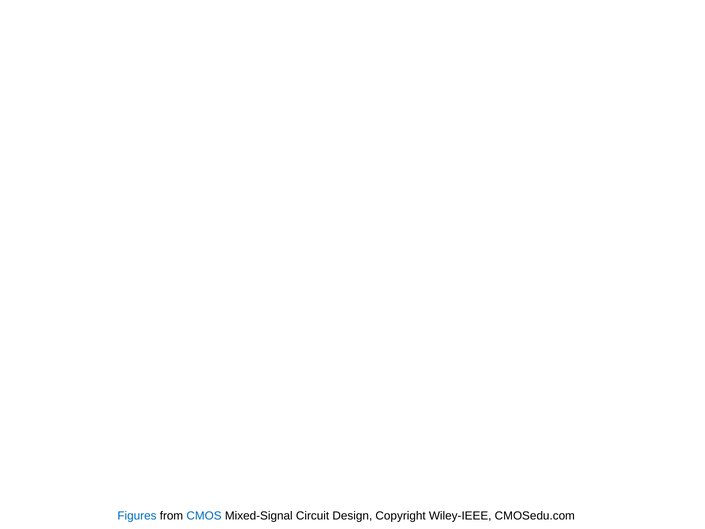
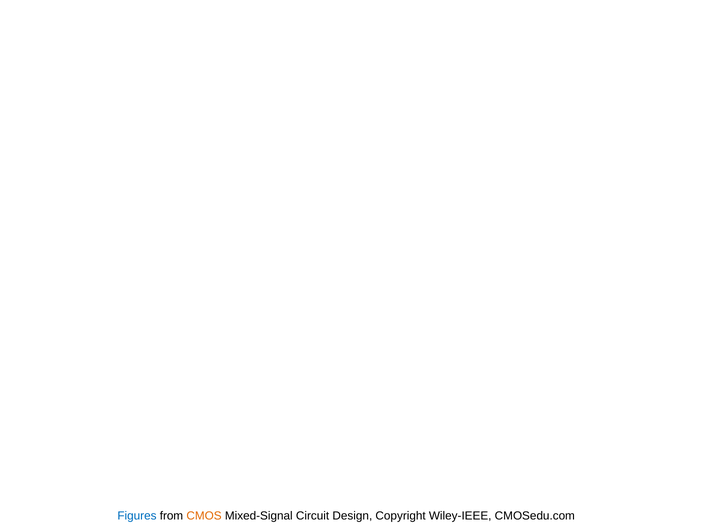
CMOS colour: blue -> orange (204, 515)
